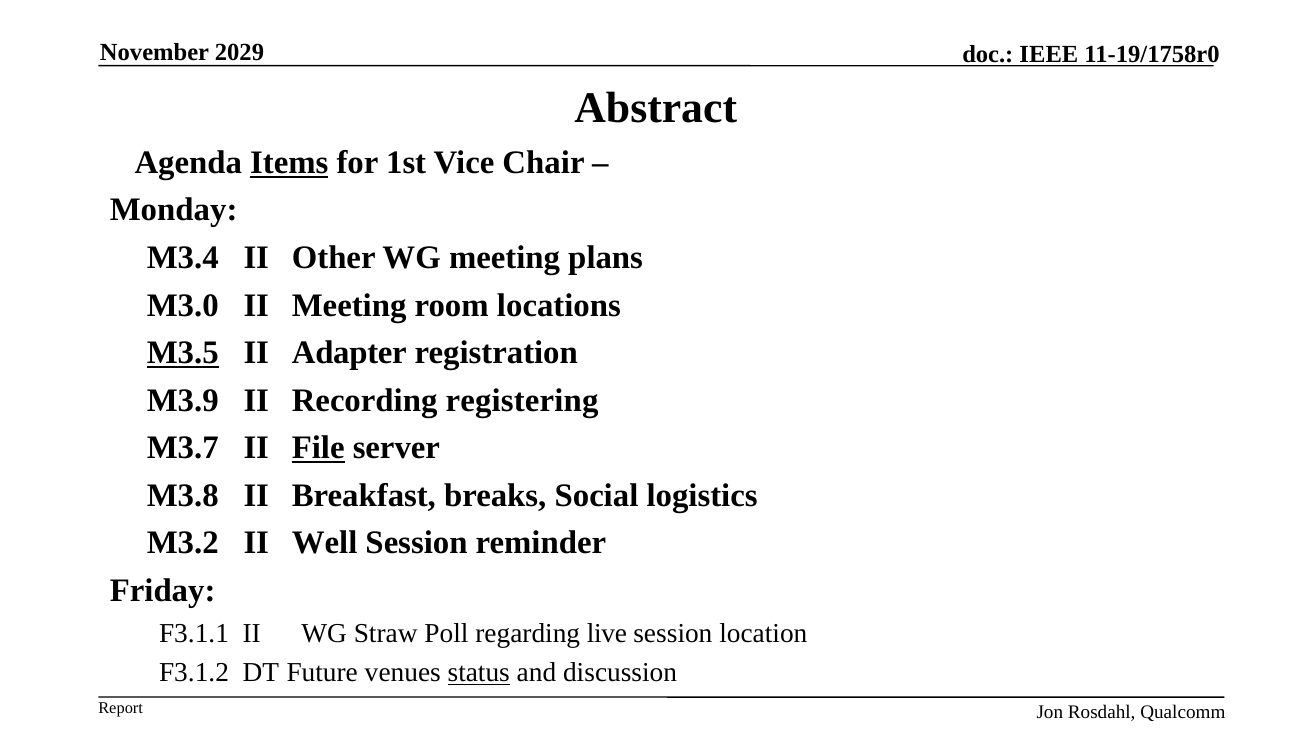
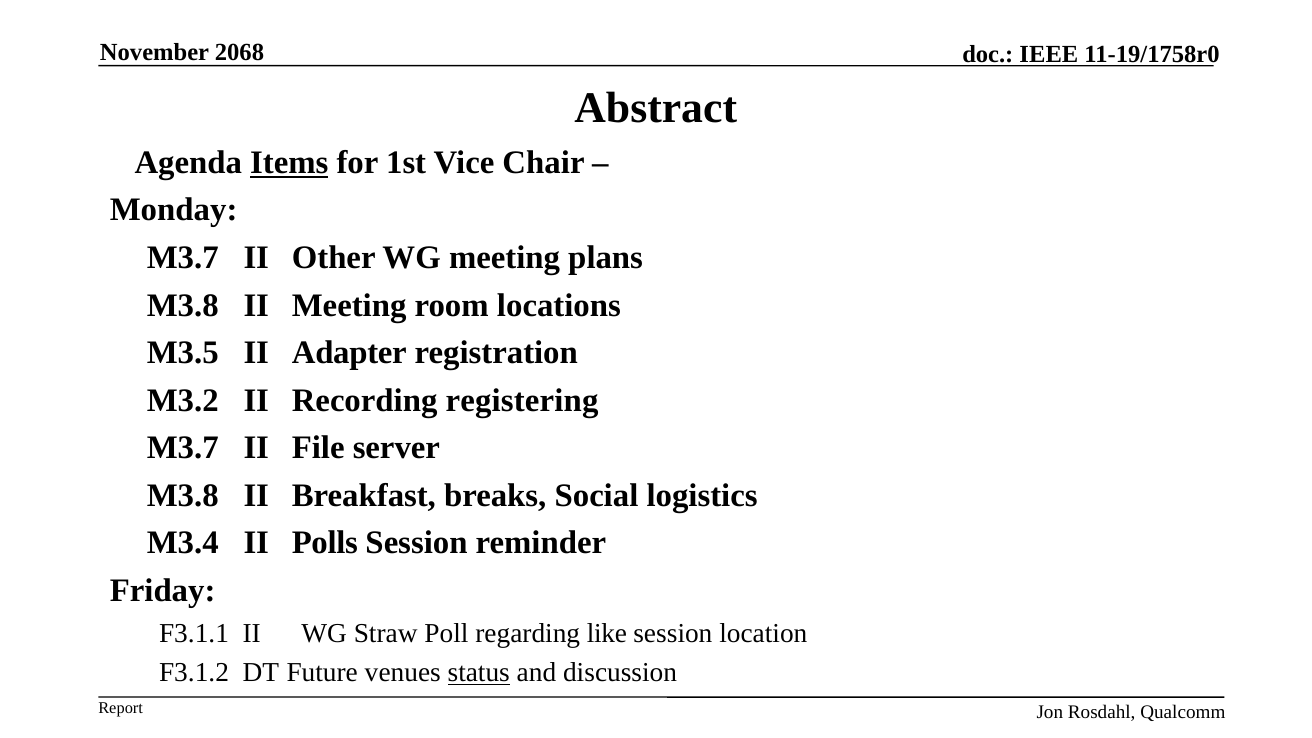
2029: 2029 -> 2068 (239, 52)
M3.4: M3.4 -> M3.7 (183, 258)
M3.0: M3.0 -> M3.8 (183, 305)
M3.5 underline: present -> none (183, 353)
M3.9: M3.9 -> M3.2 (183, 400)
File underline: present -> none (318, 448)
M3.2: M3.2 -> M3.4 (183, 543)
Well: Well -> Polls (325, 543)
live: live -> like (607, 633)
